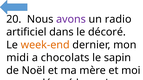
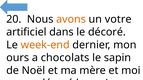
avons colour: purple -> orange (71, 19)
radio: radio -> votre (118, 19)
midi: midi -> ours (18, 58)
